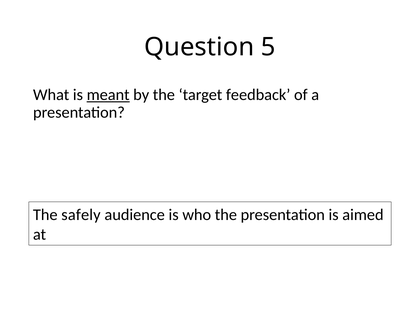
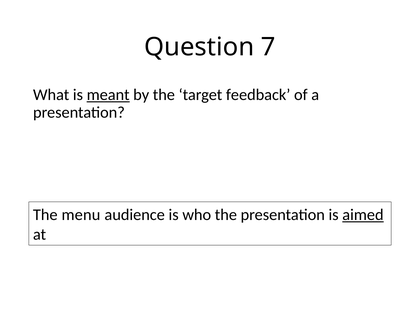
5: 5 -> 7 (268, 47)
safely: safely -> menu (81, 215)
aimed underline: none -> present (363, 215)
